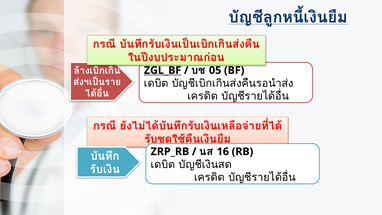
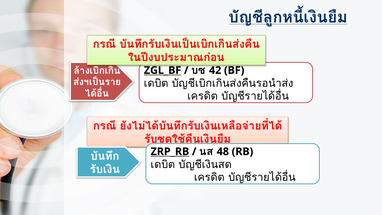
05: 05 -> 42 (215, 70)
ZRP_RB underline: none -> present (170, 151)
16: 16 -> 48 (223, 151)
